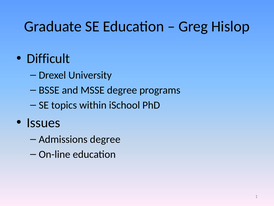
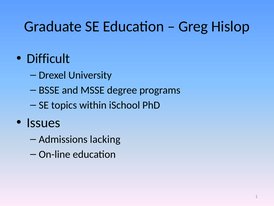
Admissions degree: degree -> lacking (105, 139)
